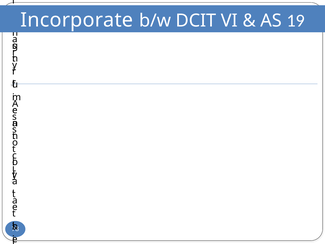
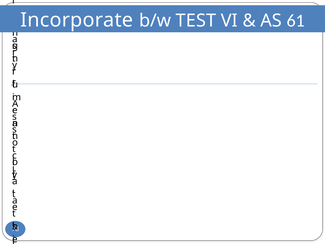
DCIT: DCIT -> TEST (196, 21)
19: 19 -> 61 (296, 21)
